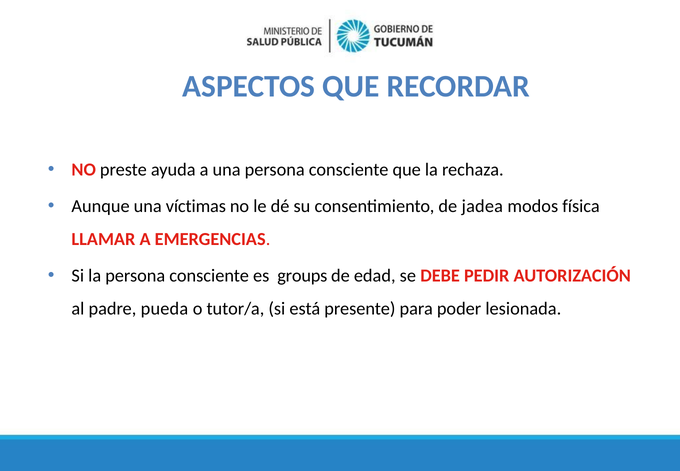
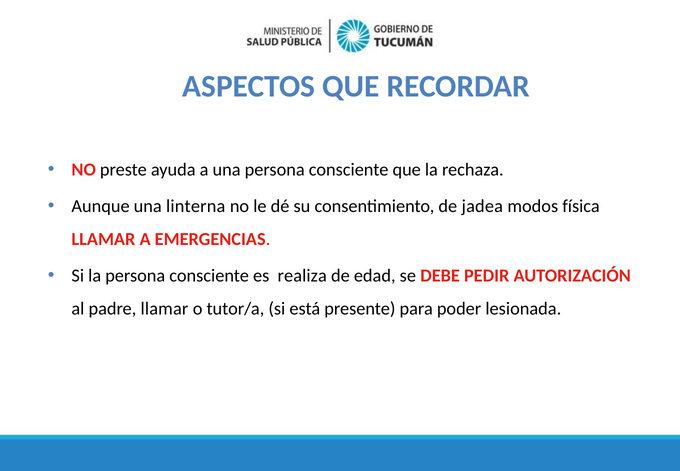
víctimas: víctimas -> linterna (196, 206)
groups: groups -> realiza (302, 276)
padre pueda: pueda -> llamar (164, 309)
